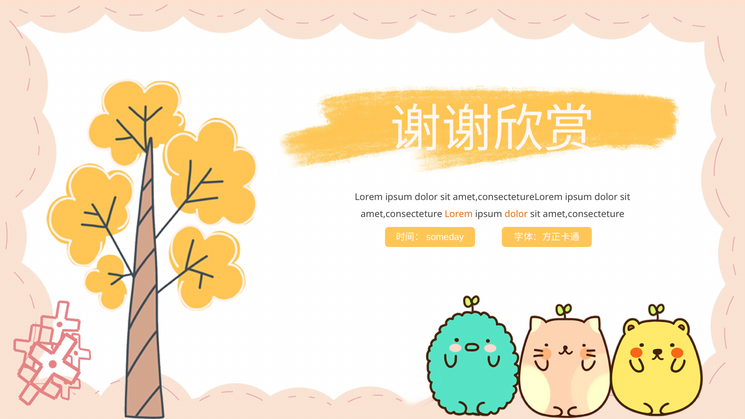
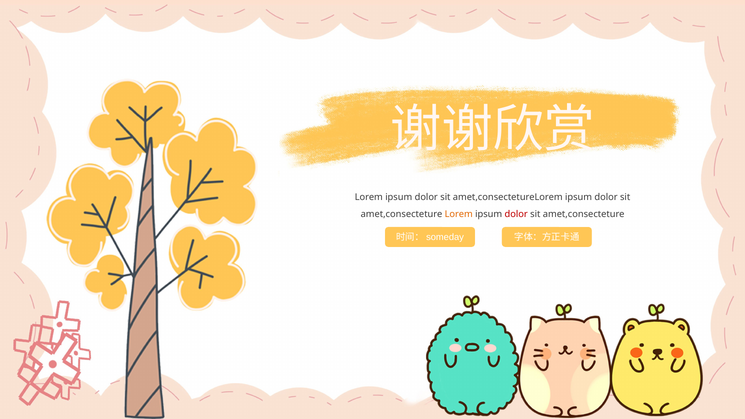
dolor colour: orange -> red (516, 214)
